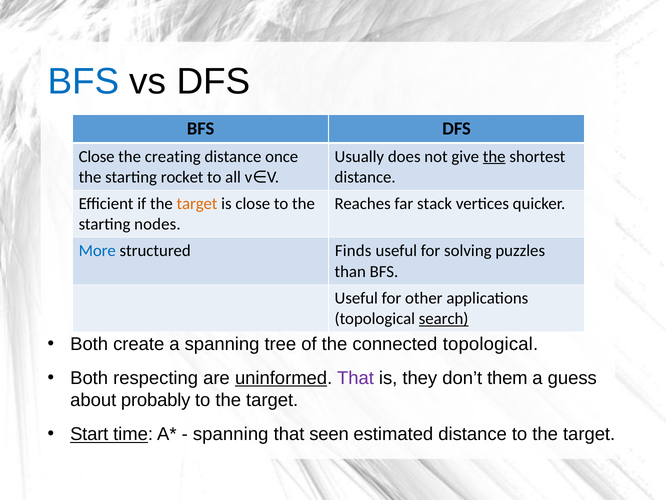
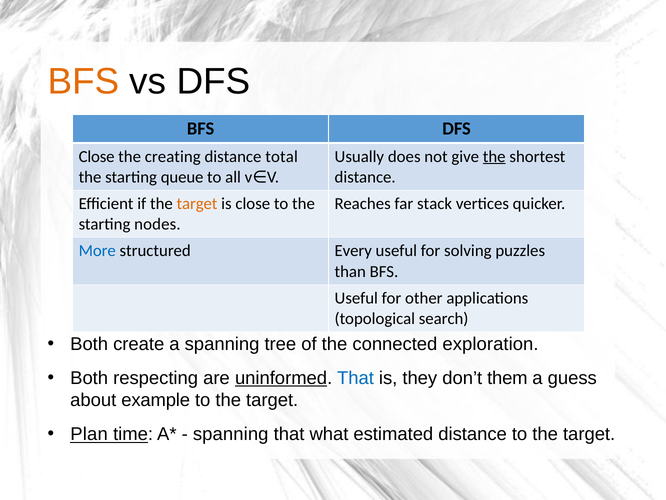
BFS colour: blue -> orange (83, 82)
once: once -> total (282, 156)
rocket: rocket -> queue (182, 177)
Finds: Finds -> Every (353, 251)
search underline: present -> none (444, 318)
connected topological: topological -> exploration (491, 344)
That colour: purple -> blue (355, 378)
probably: probably -> example (156, 400)
Start: Start -> Plan (89, 434)
seen: seen -> what (329, 434)
